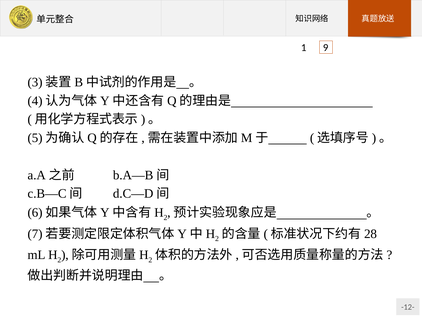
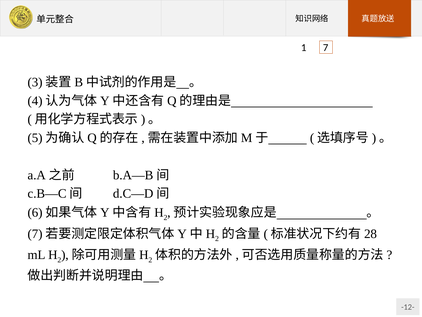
9: 9 -> 7 (326, 48)
